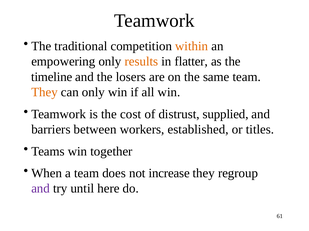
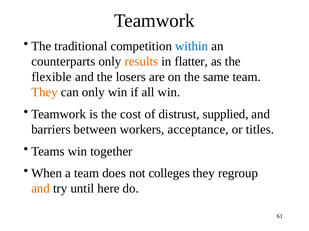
within colour: orange -> blue (192, 46)
empowering: empowering -> counterparts (63, 62)
timeline: timeline -> flexible (52, 77)
established: established -> acceptance (198, 130)
increase: increase -> colleges (169, 174)
and colour: purple -> orange (41, 189)
